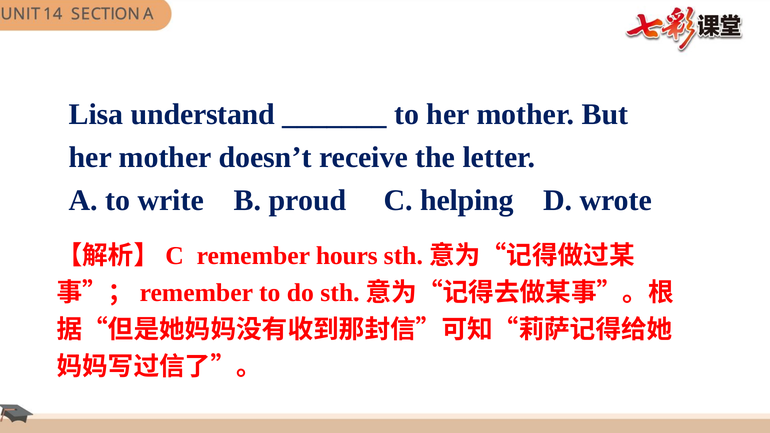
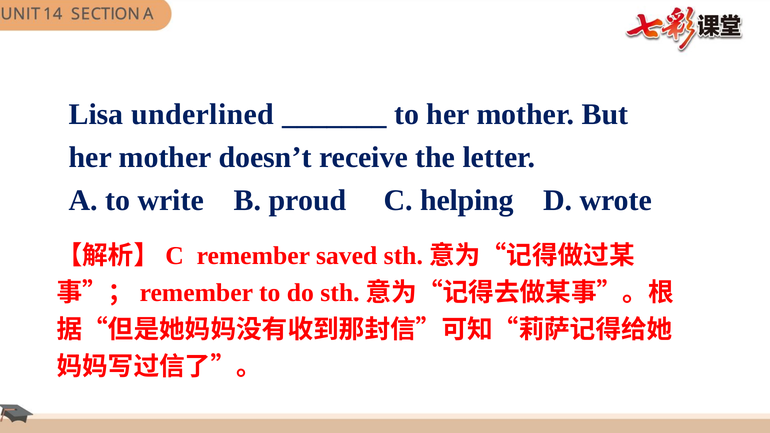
understand: understand -> underlined (203, 114)
hours: hours -> saved (347, 256)
